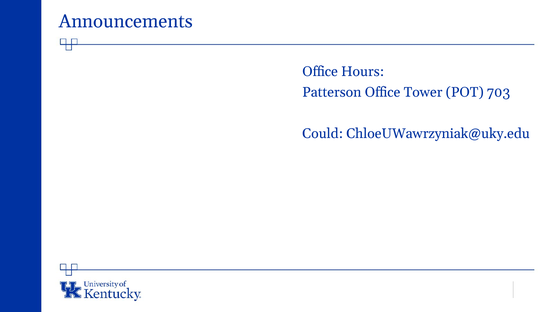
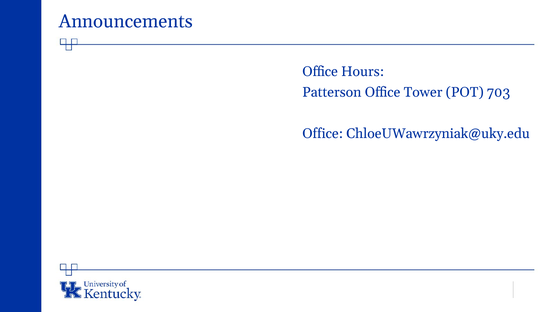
Could: Could -> Office (323, 134)
